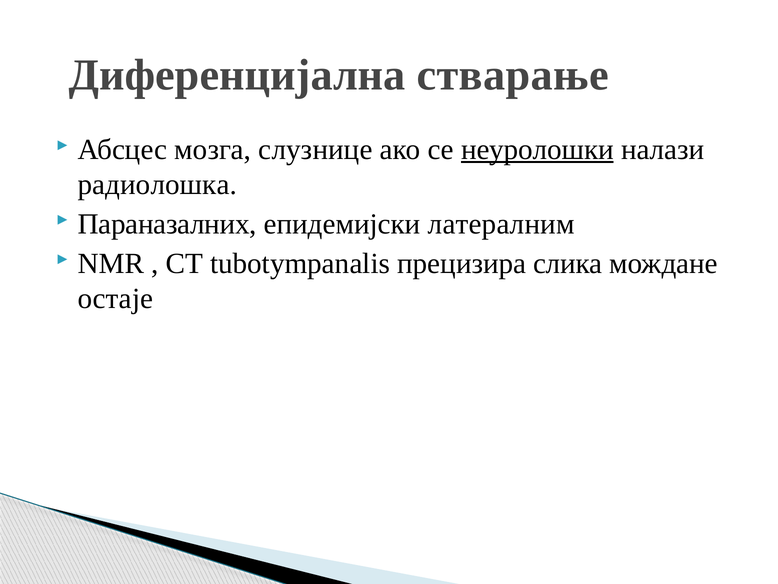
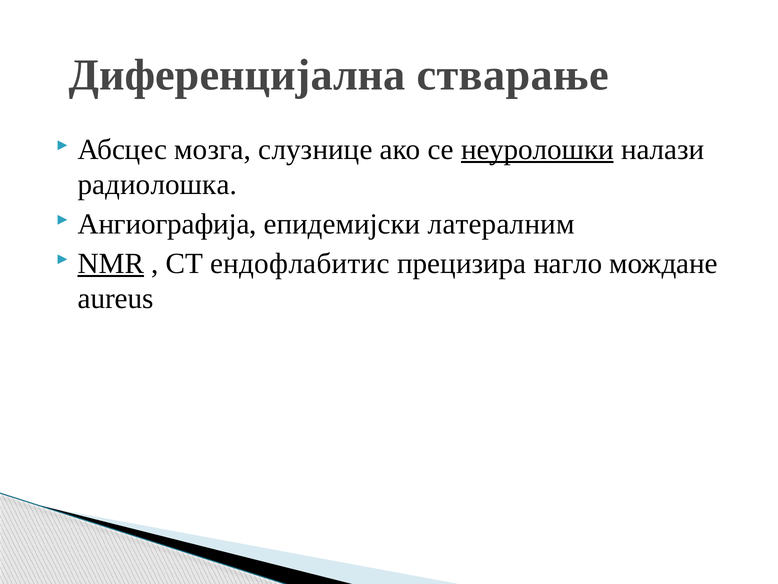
Параназалних: Параназалних -> Ангиографија (167, 224)
NMR underline: none -> present (111, 263)
tubotympanalis: tubotympanalis -> ендофлабитис (300, 263)
слика: слика -> нагло (568, 263)
остаје: остаје -> aureus (116, 298)
